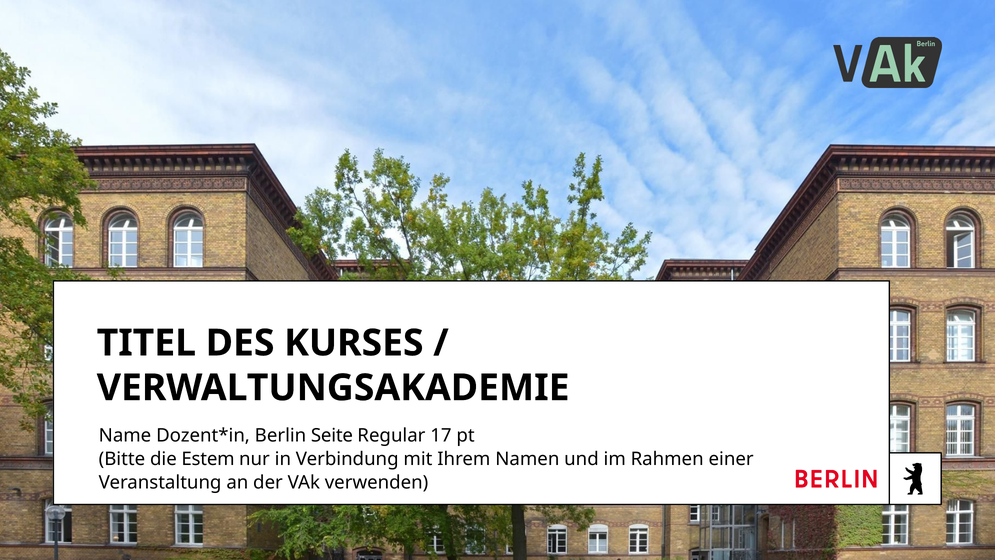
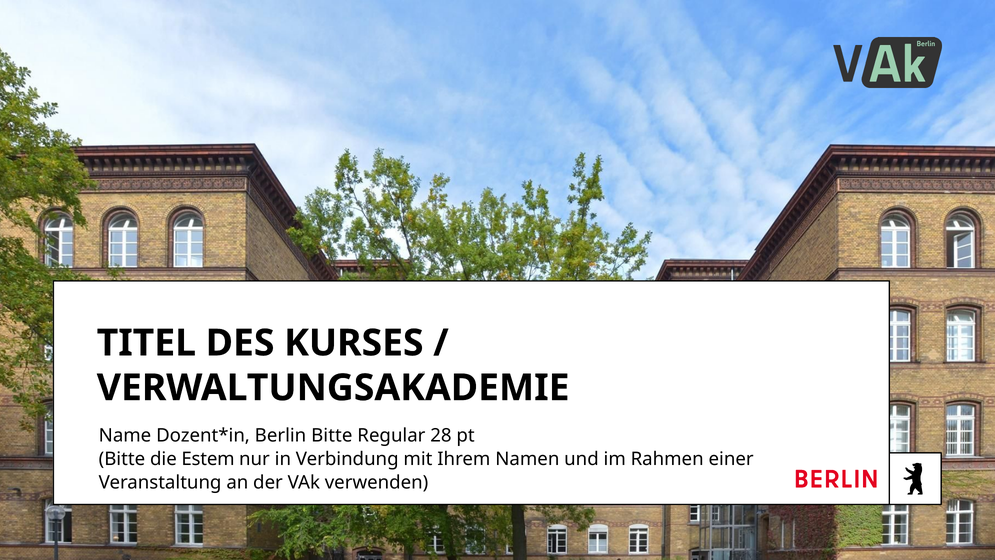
Berlin Seite: Seite -> Bitte (332, 435)
17: 17 -> 28 (441, 435)
